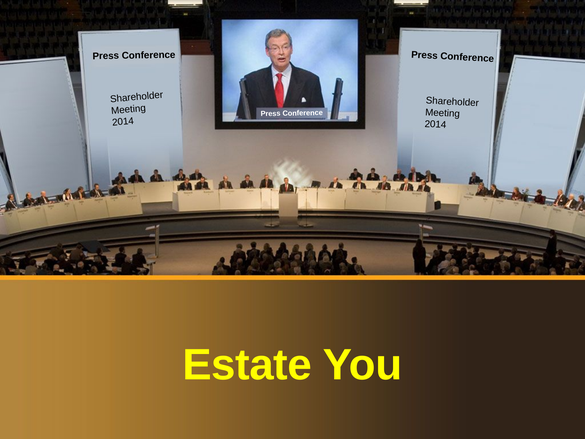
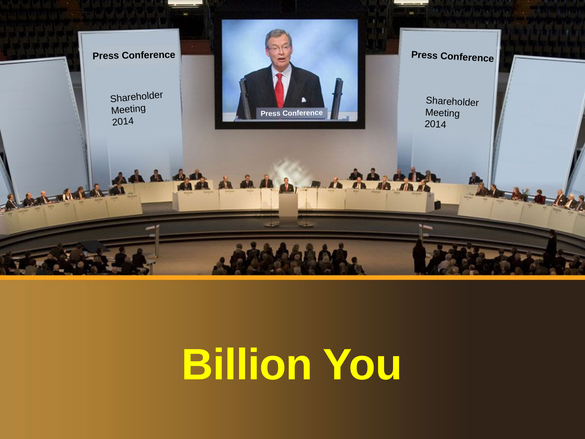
Estate: Estate -> Billion (247, 365)
